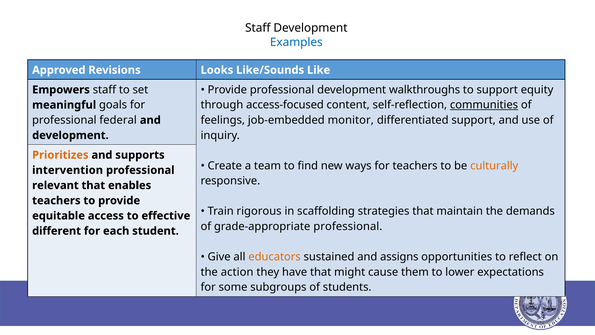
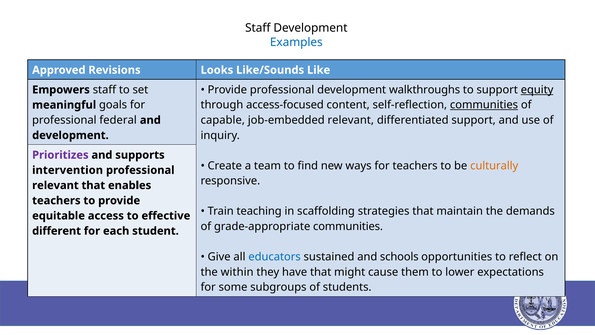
equity underline: none -> present (537, 90)
feelings: feelings -> capable (223, 120)
job-embedded monitor: monitor -> relevant (351, 120)
Prioritizes colour: orange -> purple (60, 155)
rigorous: rigorous -> teaching (259, 211)
grade-appropriate professional: professional -> communities (348, 226)
educators colour: orange -> blue (275, 257)
assigns: assigns -> schools (399, 257)
action: action -> within (237, 272)
